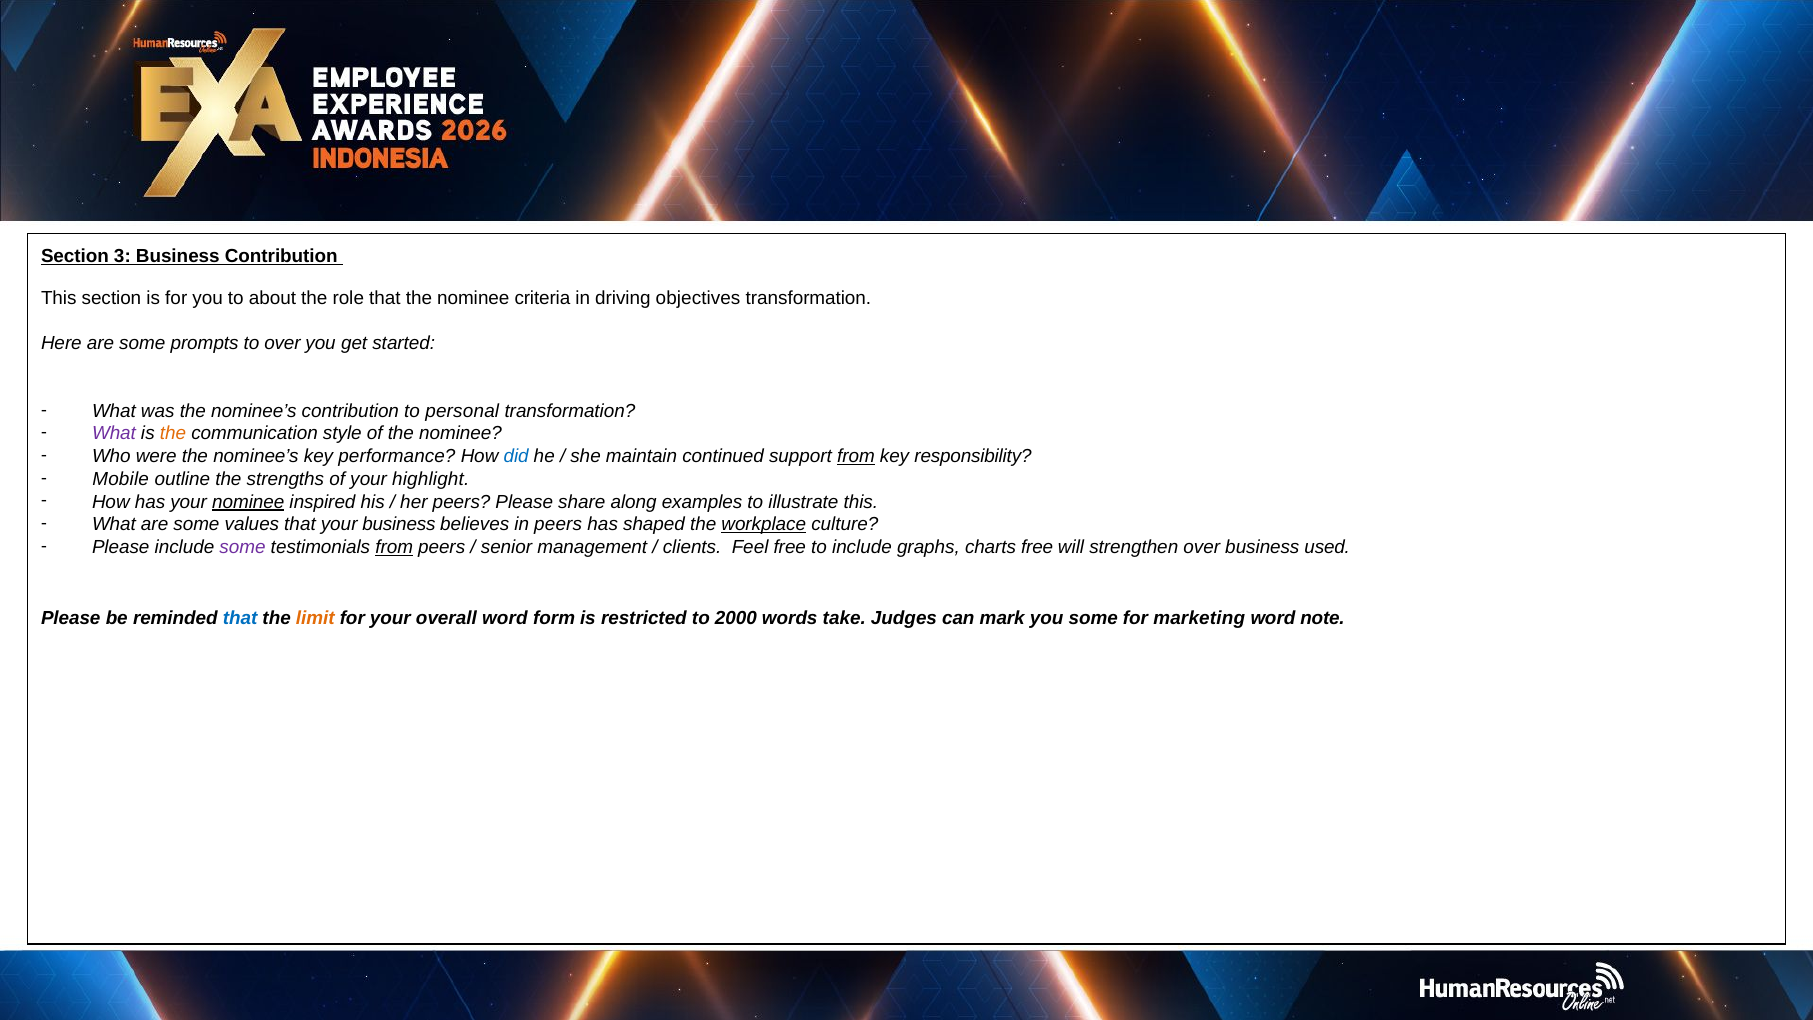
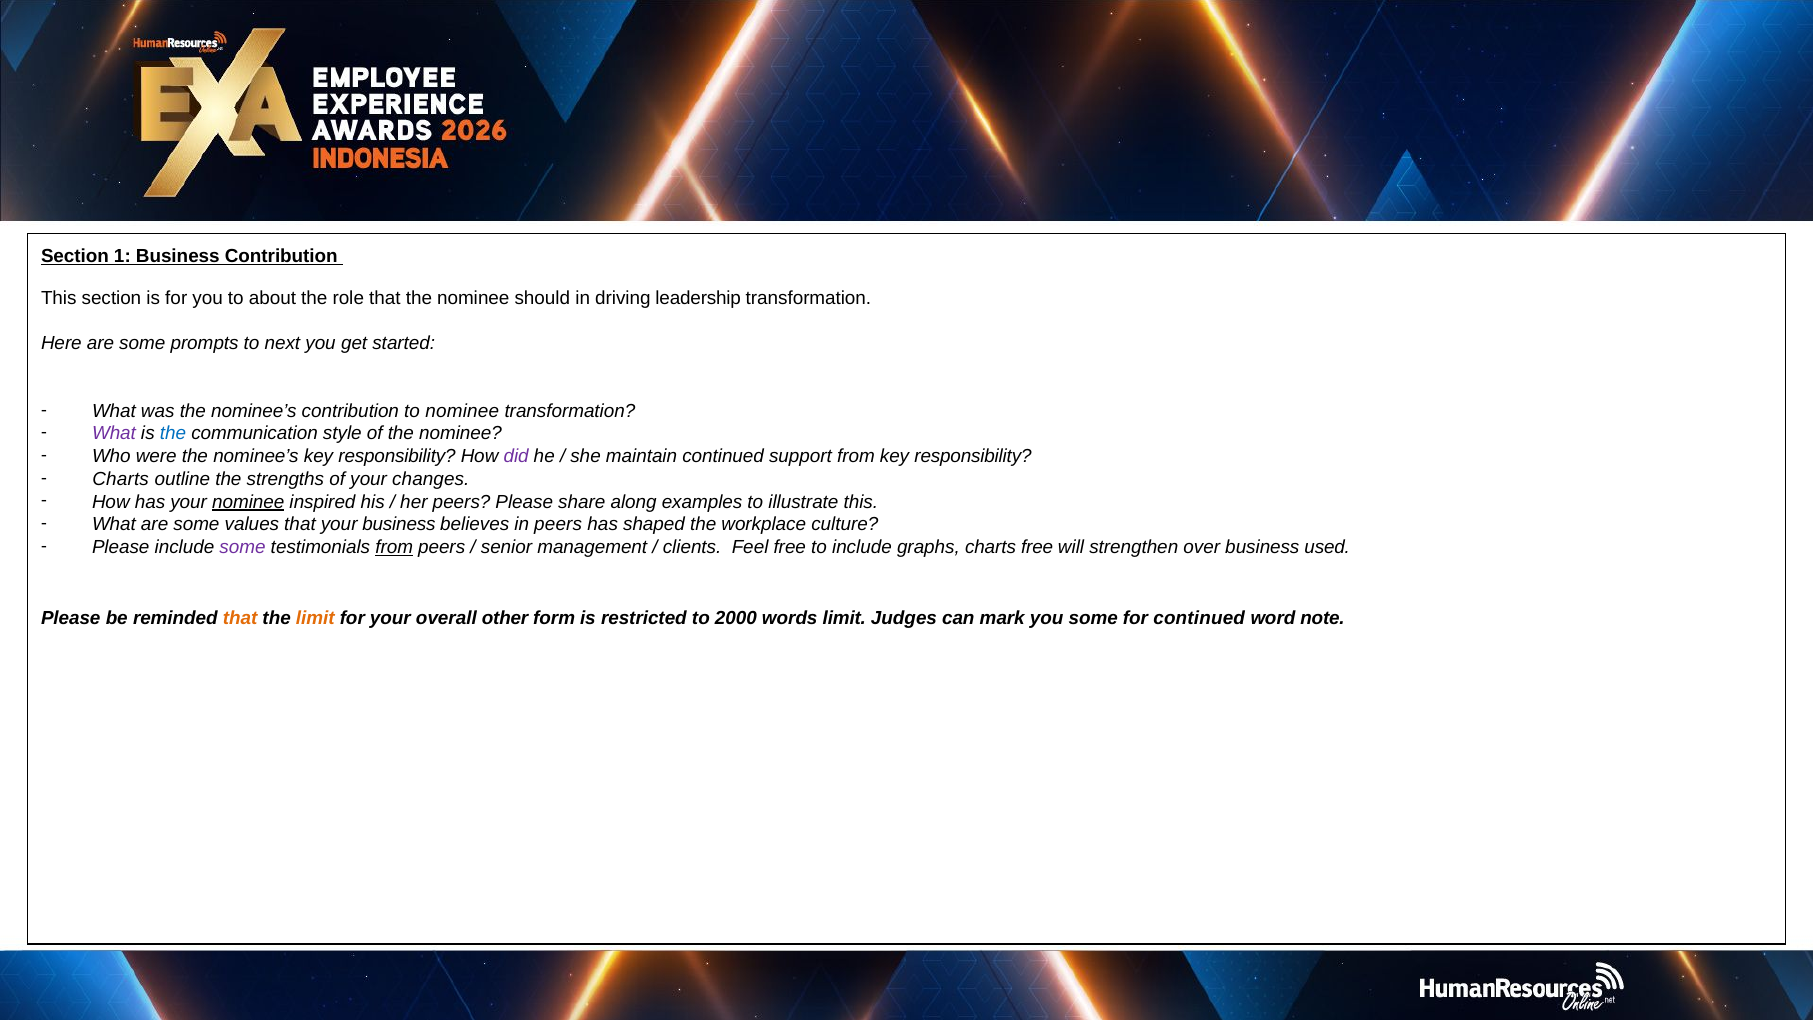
3: 3 -> 1 (122, 256)
criteria: criteria -> should (542, 298)
objectives: objectives -> leadership (698, 298)
to over: over -> next (282, 343)
to personal: personal -> nominee (462, 411)
the colour: orange -> blue (173, 434)
nominee’s key performance: performance -> responsibility (397, 456)
did colour: blue -> purple (516, 456)
from underline: present -> none (856, 456)
Mobile: Mobile -> Charts (121, 479)
highlight: highlight -> changes (431, 479)
workplace underline: present -> none (764, 524)
that colour: blue -> orange (240, 618)
overall word: word -> other (505, 618)
words take: take -> limit (844, 618)
for marketing: marketing -> continued (1199, 618)
